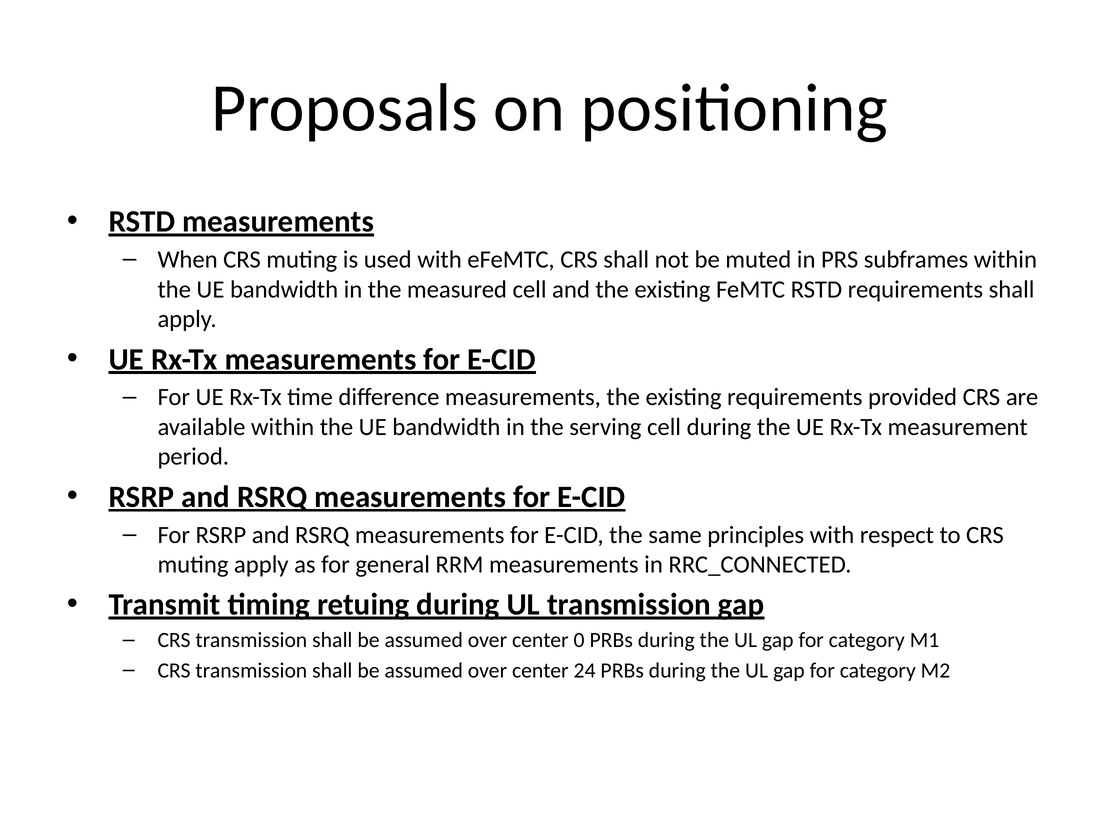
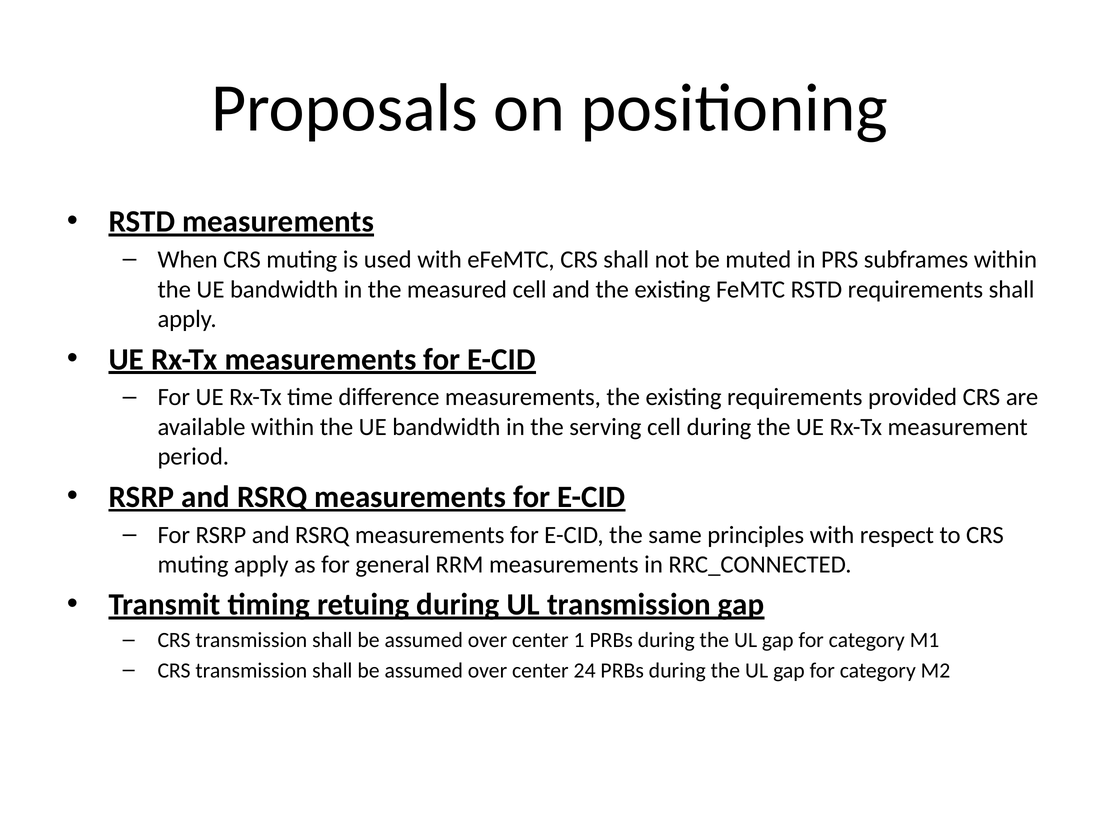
0: 0 -> 1 (579, 640)
